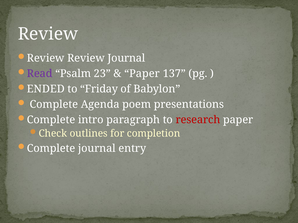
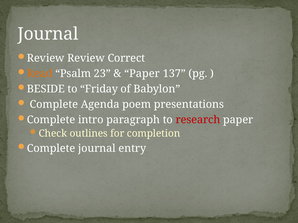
Review: Review -> Journal (48, 34)
Review Journal: Journal -> Correct (126, 58)
Read colour: purple -> orange (40, 74)
ENDED: ENDED -> BESIDE (46, 89)
